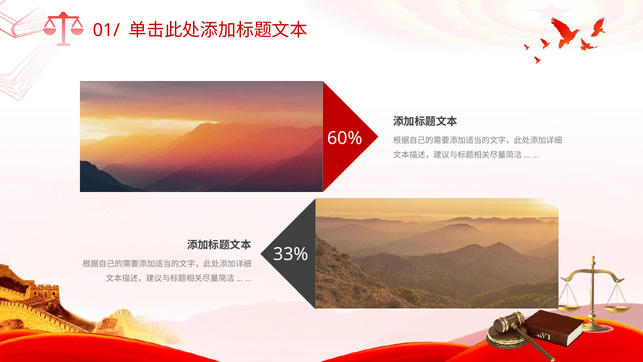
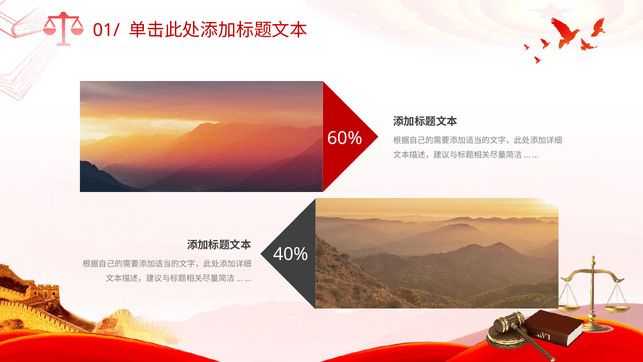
33%: 33% -> 40% (291, 254)
